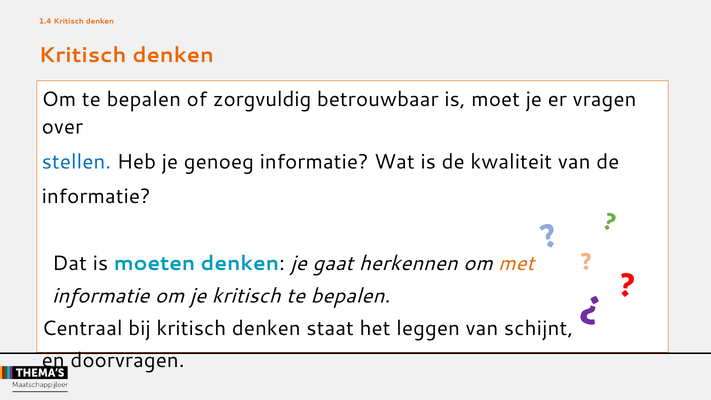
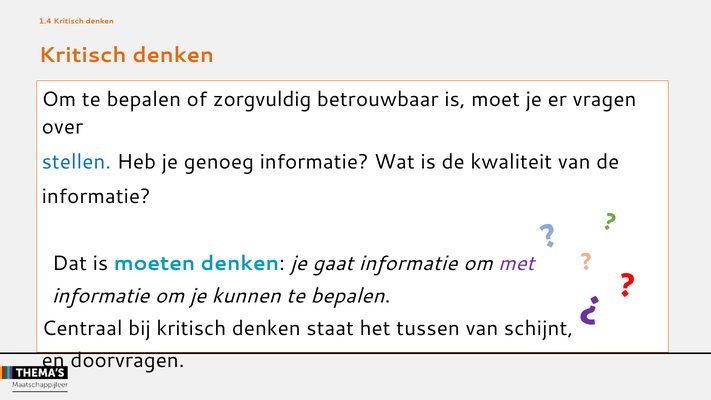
gaat herkennen: herkennen -> informatie (408, 264)
met colour: orange -> purple (516, 264)
je kritisch: kritisch -> kunnen (246, 296)
leggen: leggen -> tussen (428, 328)
